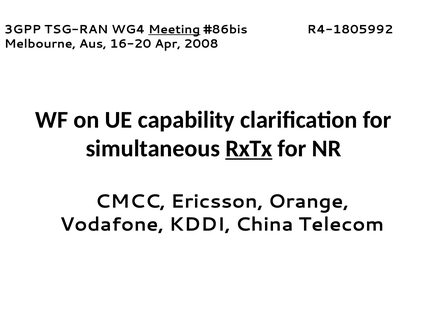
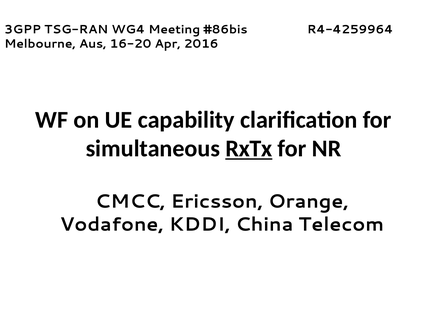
Meeting underline: present -> none (174, 29)
R4-1805992: R4-1805992 -> R4-4259964 (350, 29)
2008: 2008 -> 2016 (201, 44)
